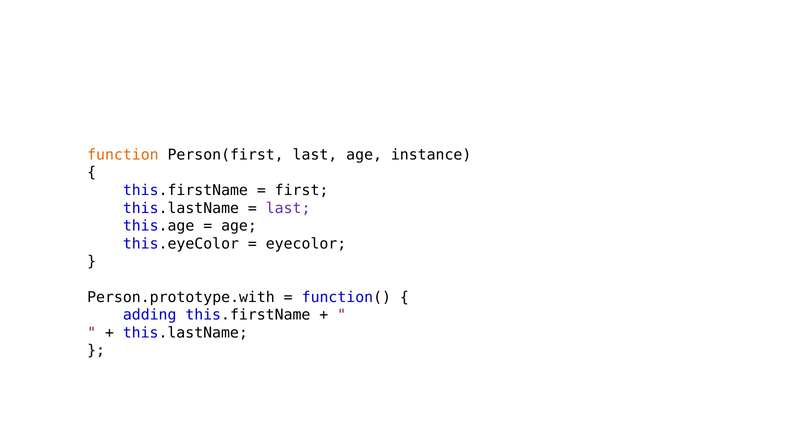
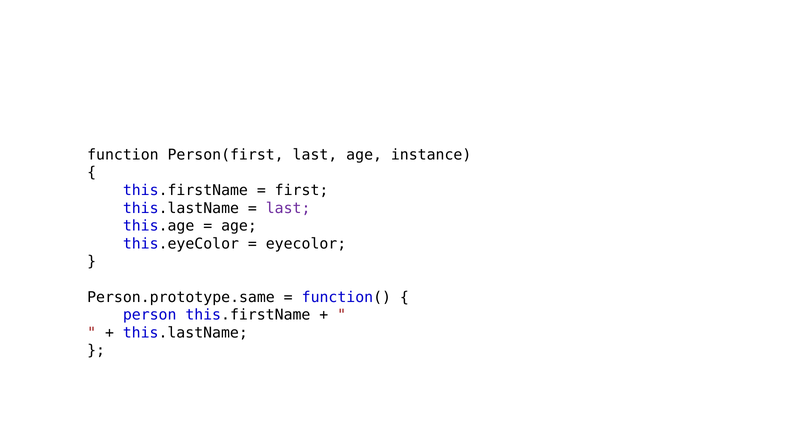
function colour: orange -> black (123, 155)
Person.prototype.with: Person.prototype.with -> Person.prototype.same (181, 297)
adding: adding -> person (150, 315)
